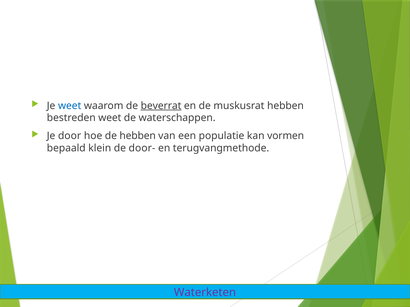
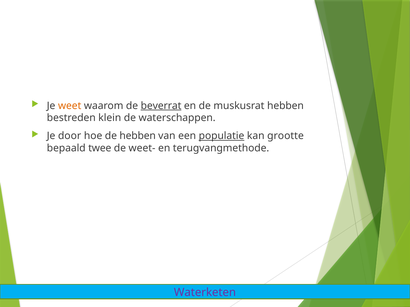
weet colour: blue -> orange (70, 106)
bestreden weet: weet -> klein (110, 118)
populatie underline: none -> present (222, 136)
vormen: vormen -> grootte (285, 136)
klein: klein -> twee (100, 148)
door-: door- -> weet- (142, 148)
